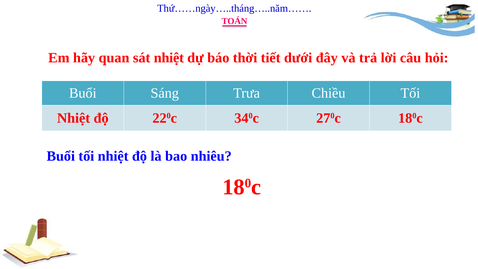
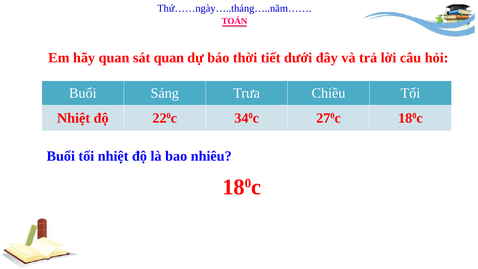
sát nhiệt: nhiệt -> quan (169, 58)
